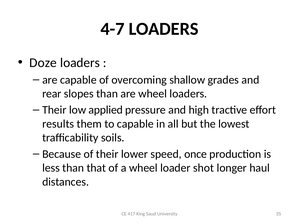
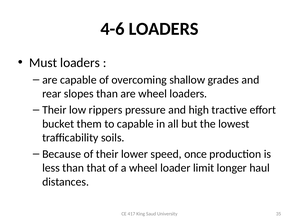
4-7: 4-7 -> 4-6 (112, 29)
Doze: Doze -> Must (43, 63)
applied: applied -> rippers (106, 110)
results: results -> bucket (58, 124)
shot: shot -> limit (204, 168)
